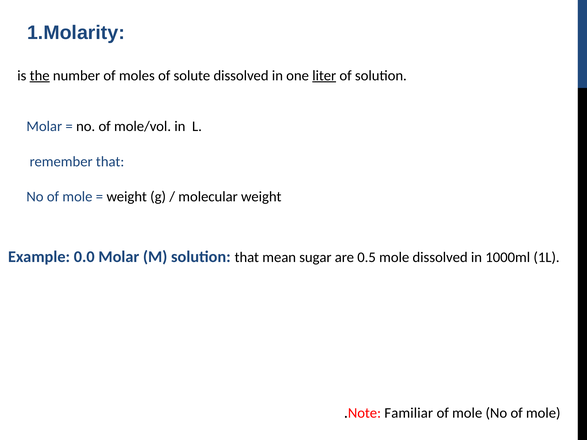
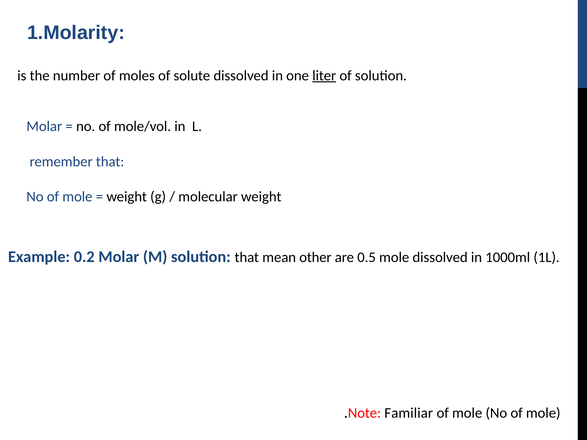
the underline: present -> none (40, 76)
0.0: 0.0 -> 0.2 (84, 257)
sugar: sugar -> other (315, 258)
